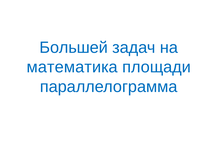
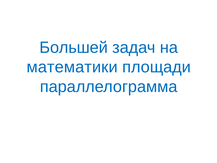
математика: математика -> математики (72, 67)
